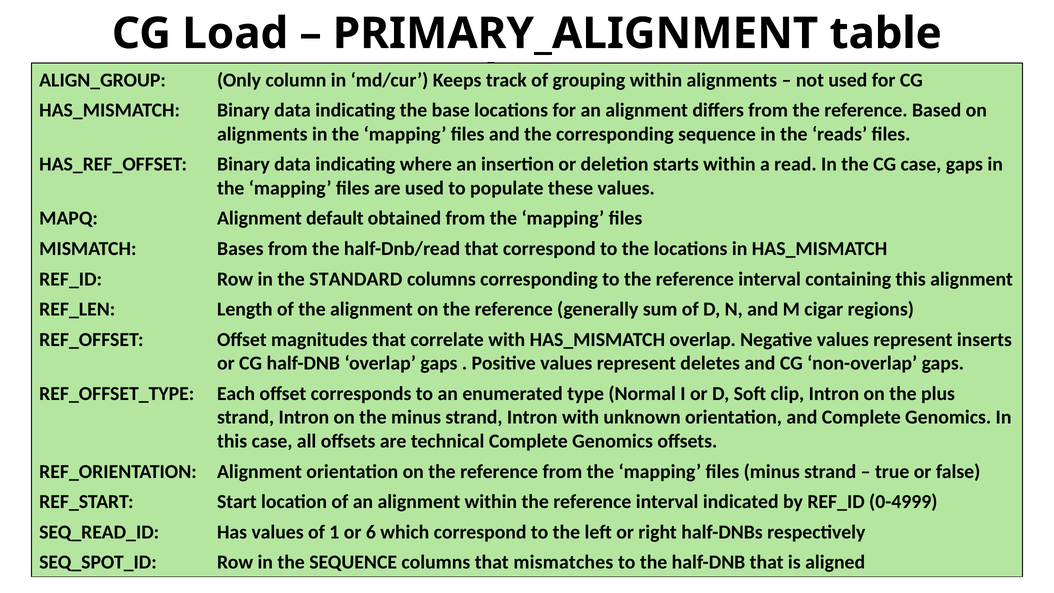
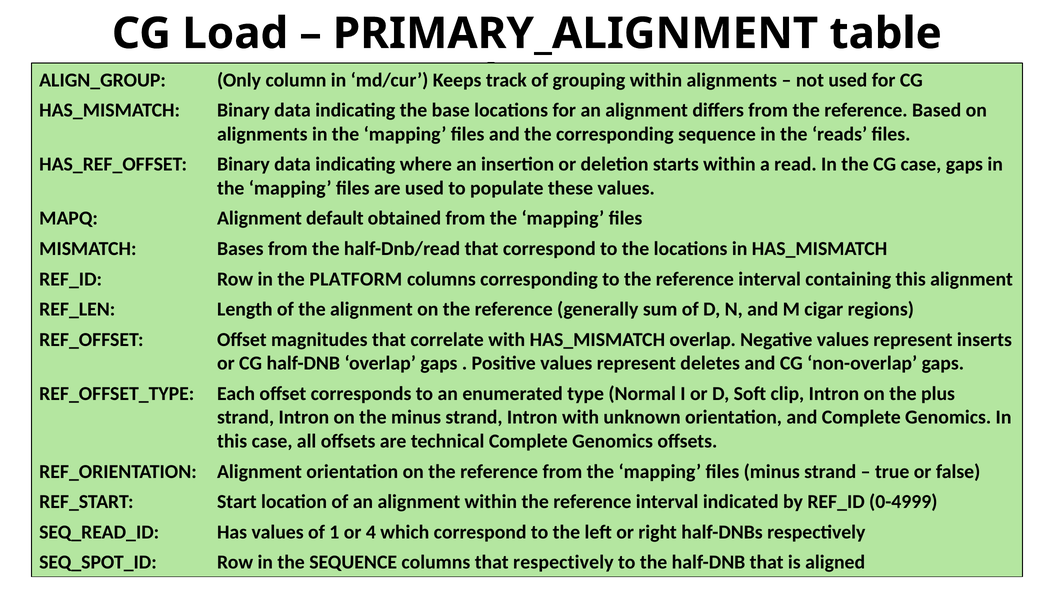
STANDARD: STANDARD -> PLATFORM (356, 279)
6: 6 -> 4 (371, 532)
that mismatches: mismatches -> respectively (563, 562)
